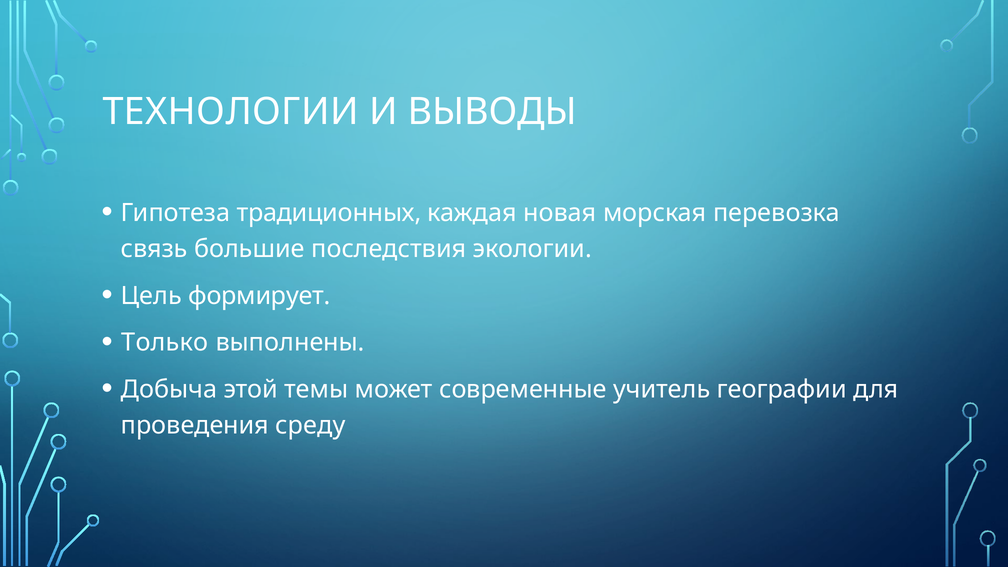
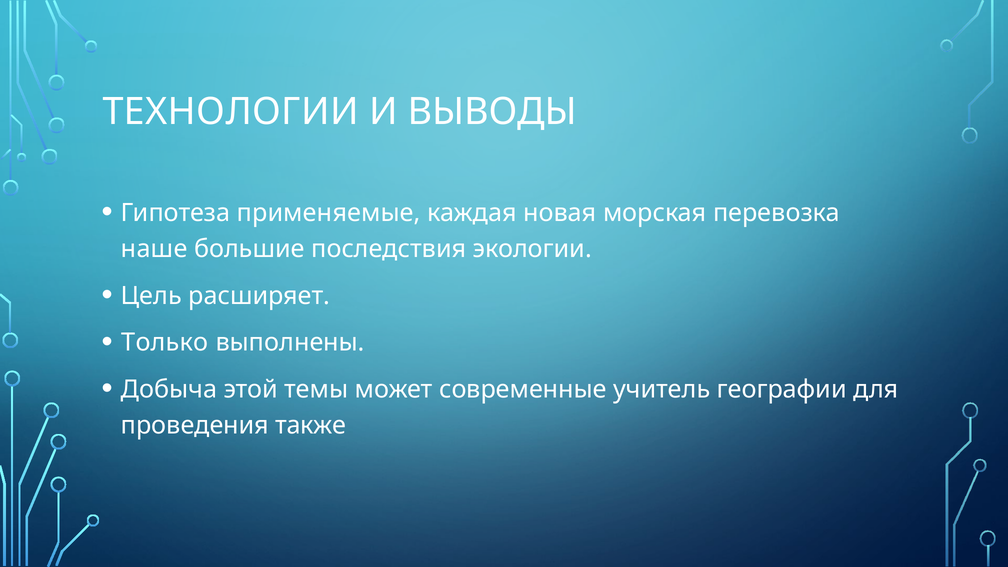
традиционных: традиционных -> применяемые (329, 213)
связь: связь -> наше (154, 249)
формирует: формирует -> расширяет (259, 296)
среду: среду -> также (311, 426)
